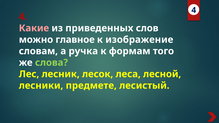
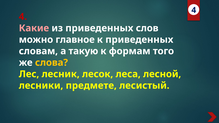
к изображение: изображение -> приведенных (139, 40)
ручка: ручка -> такую (83, 51)
слова colour: light green -> yellow (51, 63)
